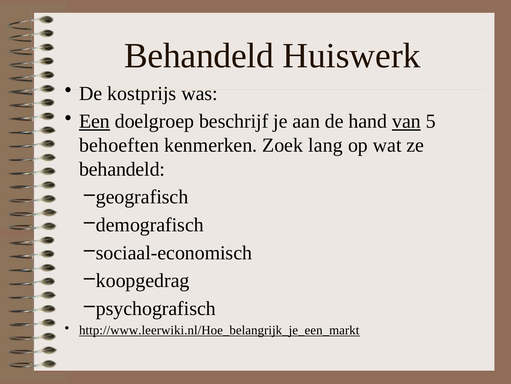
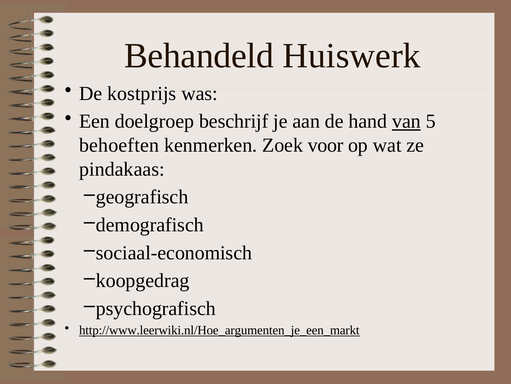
Een underline: present -> none (94, 121)
lang: lang -> voor (326, 145)
behandeld: behandeld -> pindakaas (122, 169)
http://www.leerwiki.nl/Hoe_belangrijk_je_een_markt: http://www.leerwiki.nl/Hoe_belangrijk_je_een_markt -> http://www.leerwiki.nl/Hoe_argumenten_je_een_markt (219, 330)
